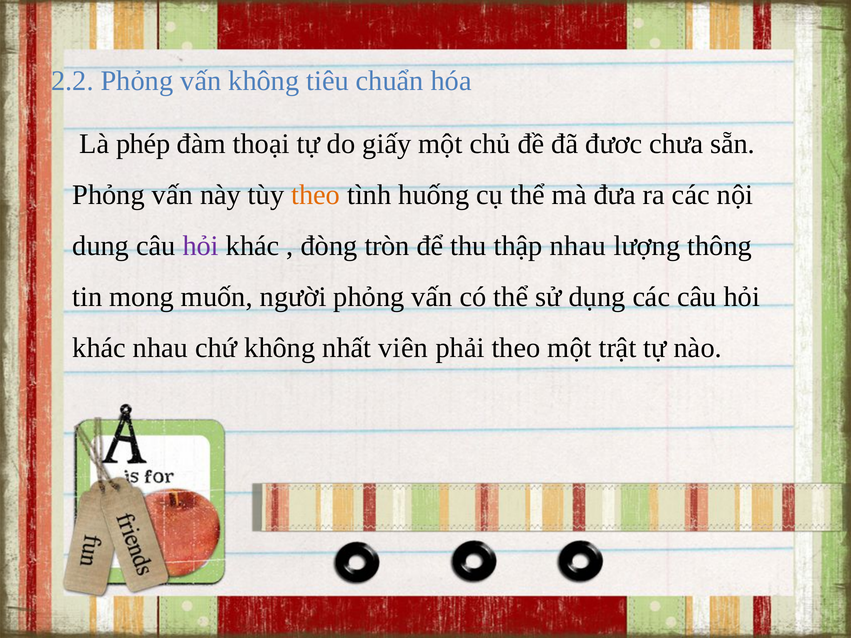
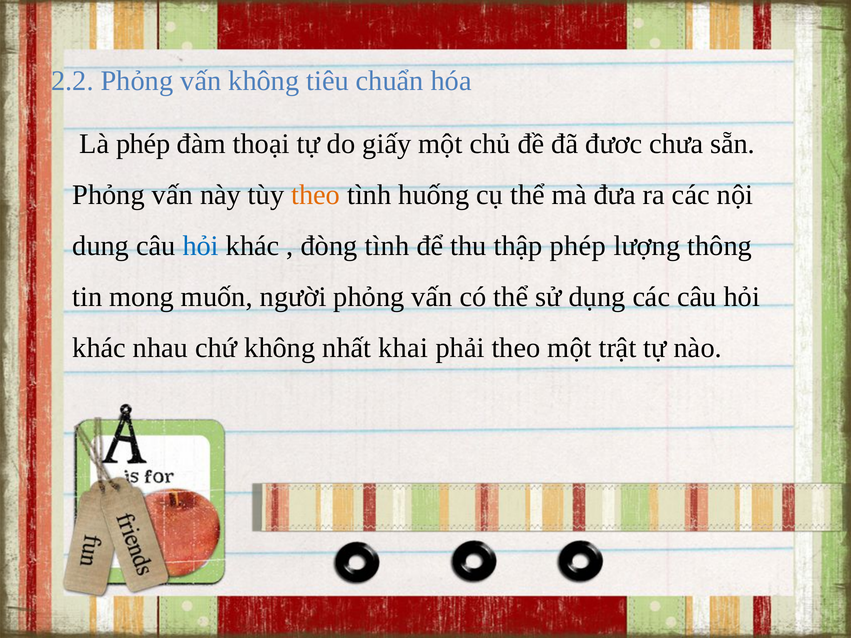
hỏi colour: purple -> blue (201, 246)
đòng tròn: tròn -> tình (387, 246)
thập nhau: nhau -> phép (578, 246)
viên: viên -> khai (403, 348)
